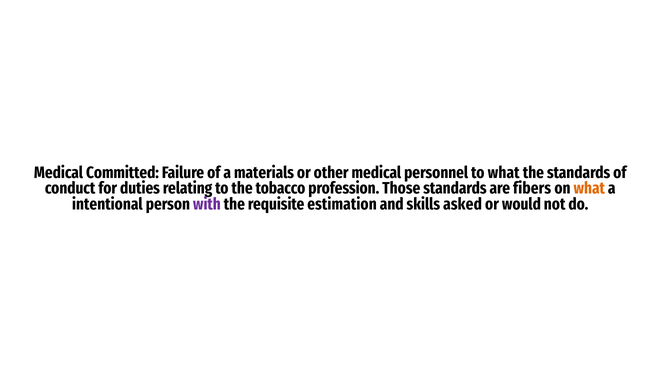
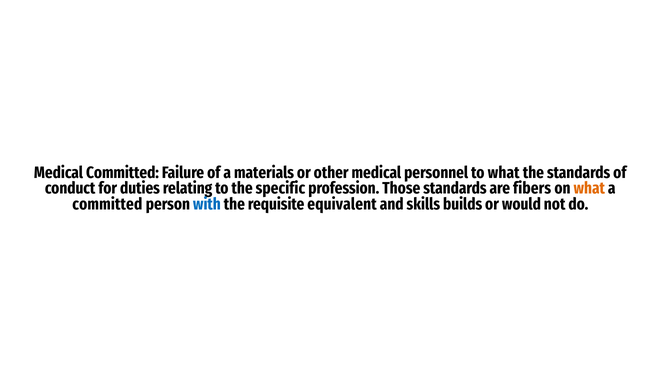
tobacco: tobacco -> specific (280, 188)
intentional: intentional -> committed (107, 204)
with colour: purple -> blue (207, 204)
estimation: estimation -> equivalent (342, 204)
asked: asked -> builds (463, 204)
